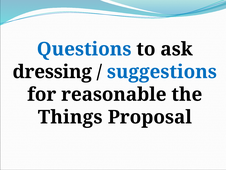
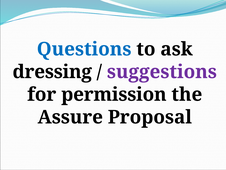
suggestions colour: blue -> purple (162, 72)
reasonable: reasonable -> permission (114, 94)
Things: Things -> Assure (70, 117)
